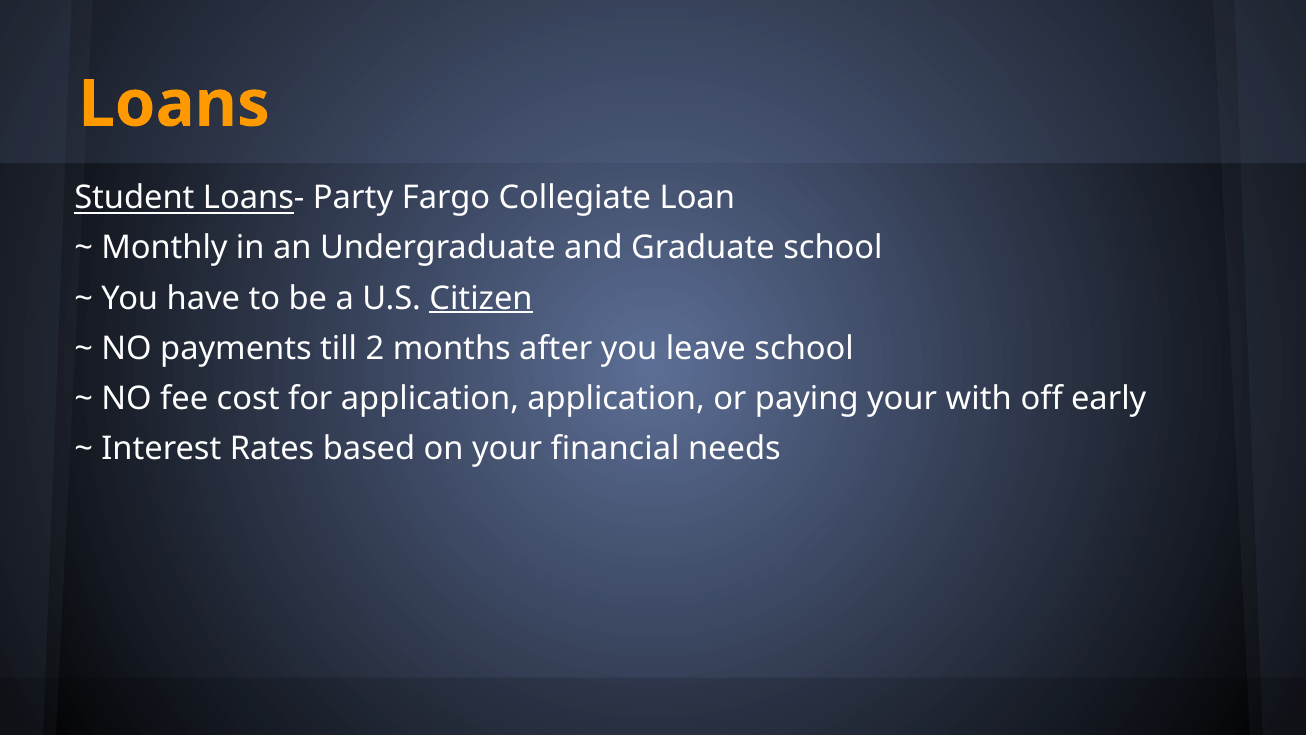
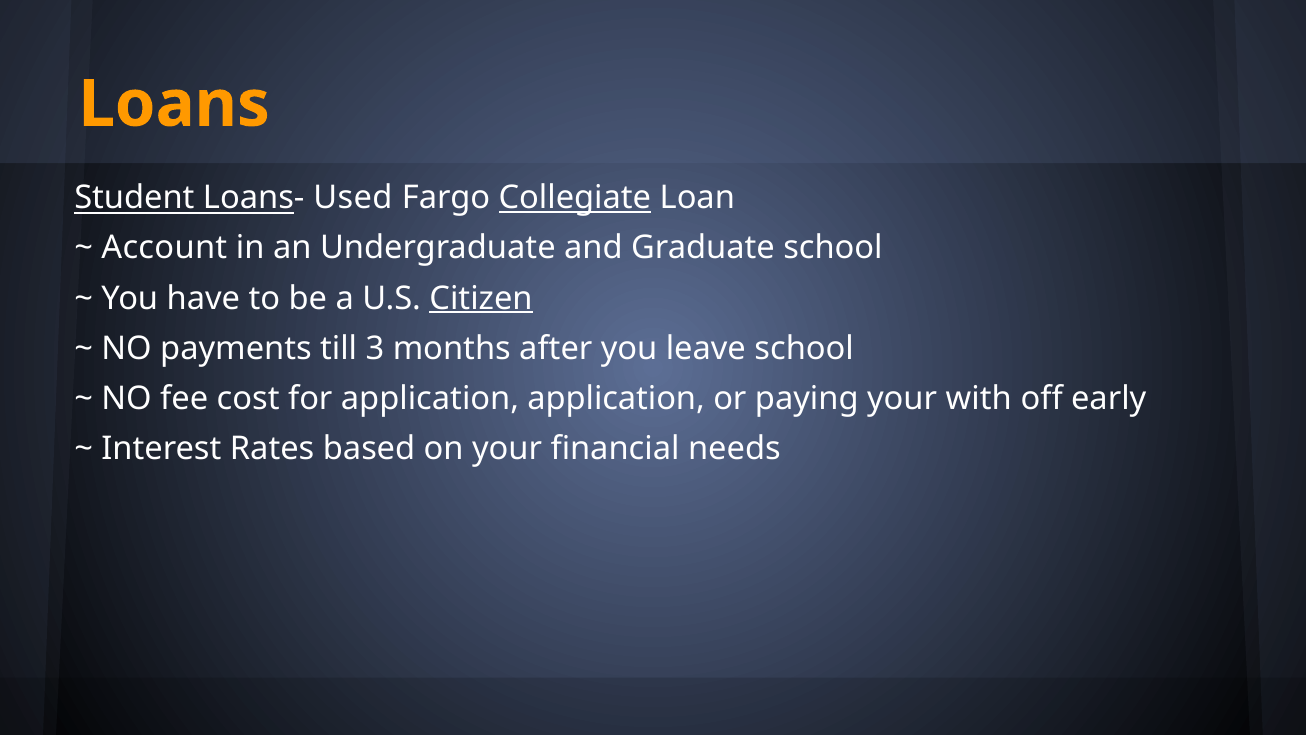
Party: Party -> Used (353, 198)
Collegiate underline: none -> present (575, 198)
Monthly: Monthly -> Account (164, 248)
2: 2 -> 3 (375, 348)
